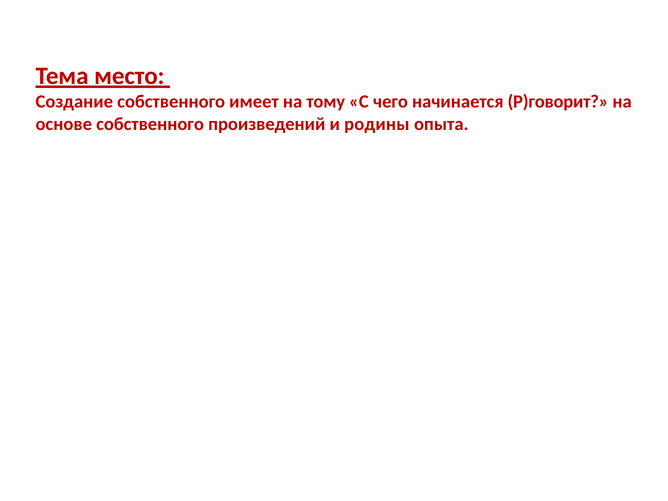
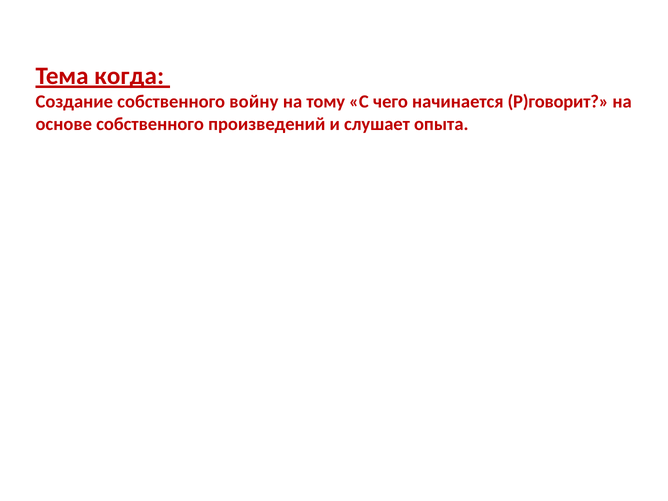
место: место -> когда (129, 76)
имеет: имеет -> войну (254, 102)
родины: родины -> слушает (377, 124)
